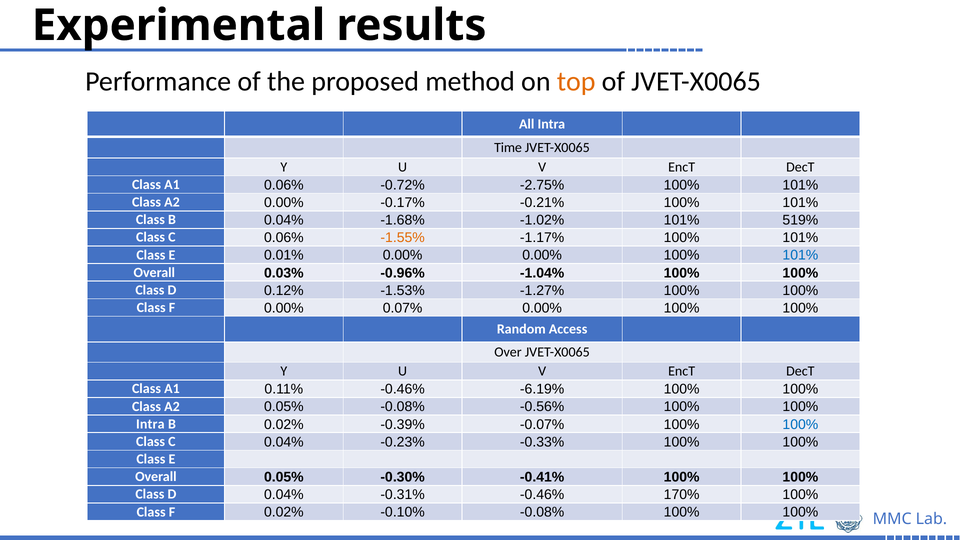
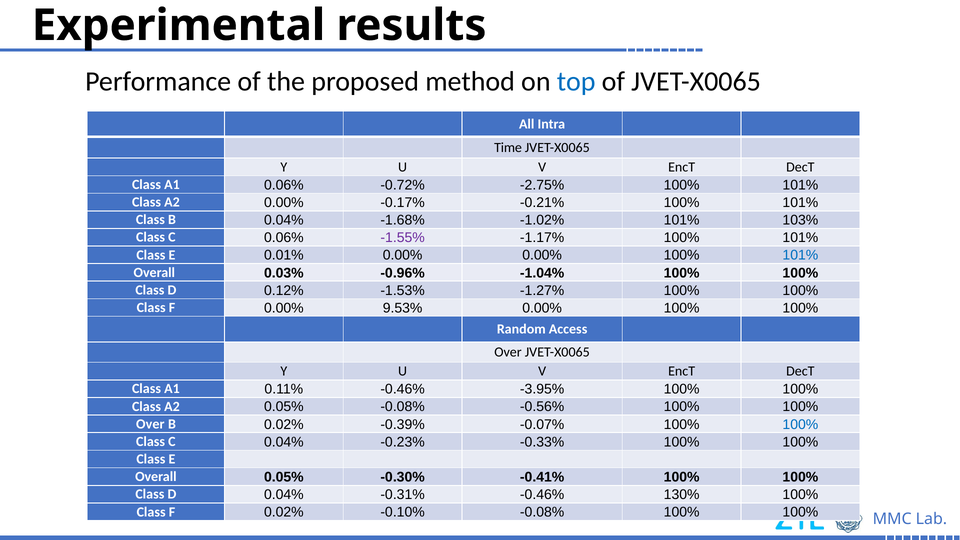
top colour: orange -> blue (576, 81)
519%: 519% -> 103% (800, 220)
-1.55% colour: orange -> purple (403, 238)
0.07%: 0.07% -> 9.53% (403, 308)
-6.19%: -6.19% -> -3.95% (542, 389)
Intra: Intra -> Over (150, 424)
170%: 170% -> 130% (682, 495)
